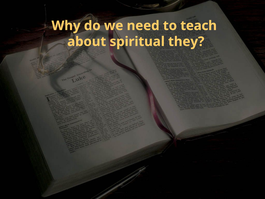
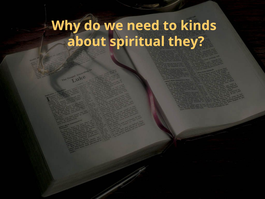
teach: teach -> kinds (198, 26)
